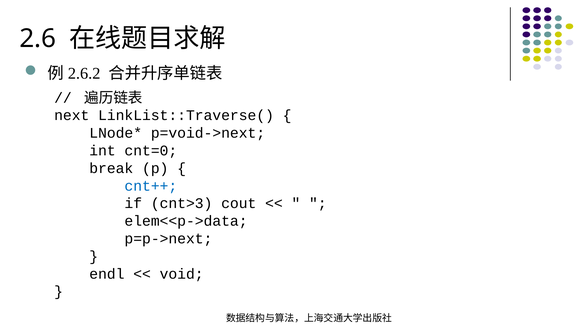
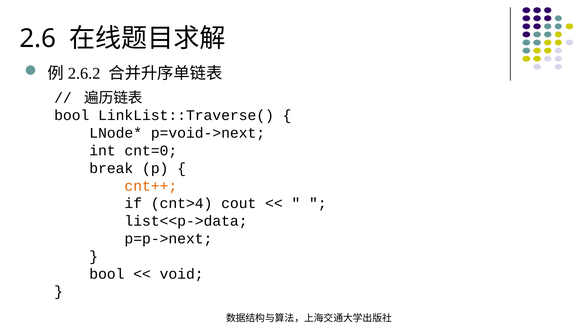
next: next -> bool (72, 115)
cnt++ colour: blue -> orange (151, 186)
cnt>3: cnt>3 -> cnt>4 (182, 203)
elem<<p->data: elem<<p->data -> list<<p->data (186, 221)
endl: endl -> bool (107, 274)
